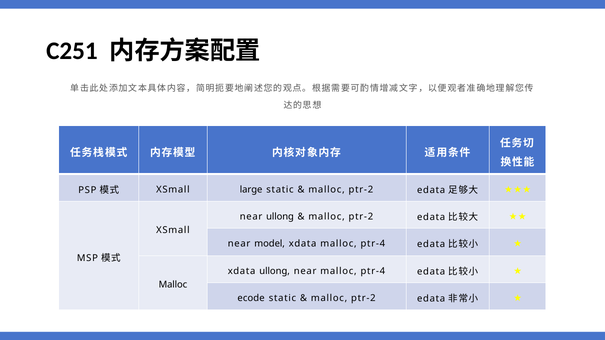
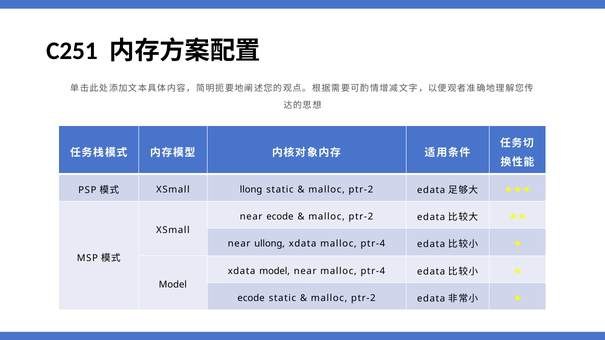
large: large -> llong (251, 190)
near ullong: ullong -> ecode (280, 217)
model: model -> ullong (270, 244)
xdata ullong: ullong -> model (275, 271)
Malloc: Malloc -> Model (173, 285)
